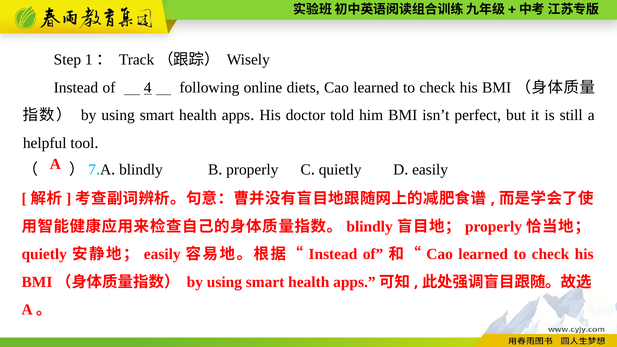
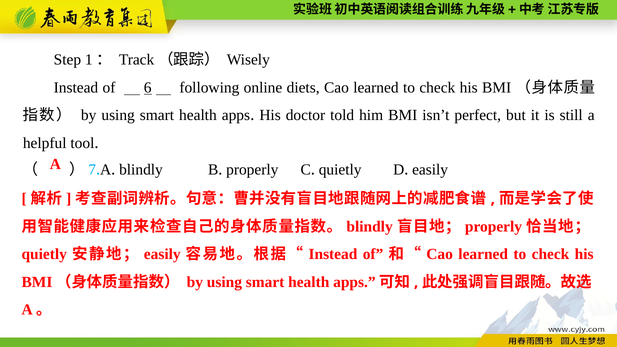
4: 4 -> 6 (148, 87)
